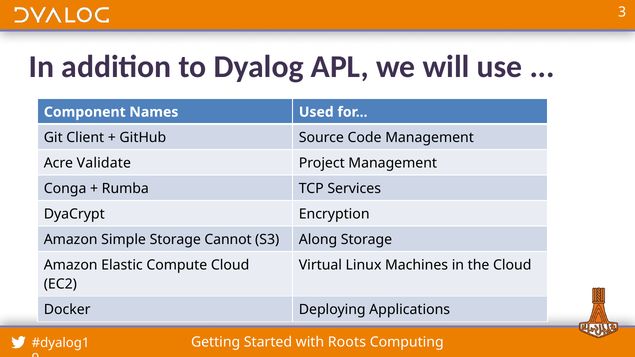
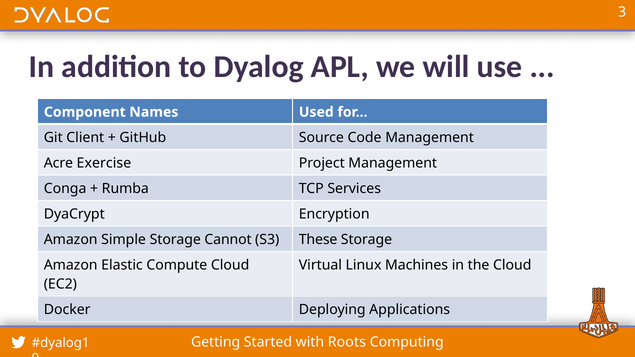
Validate: Validate -> Exercise (104, 163)
Along: Along -> These (318, 240)
